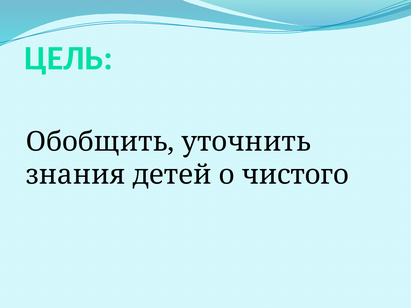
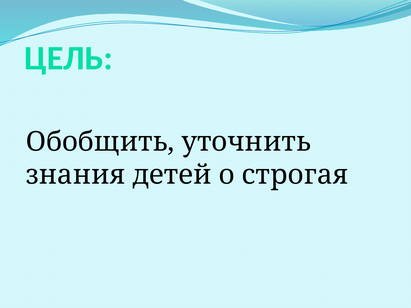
чистого: чистого -> строгая (295, 175)
